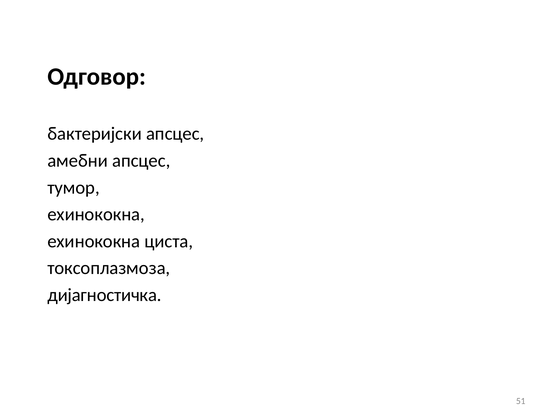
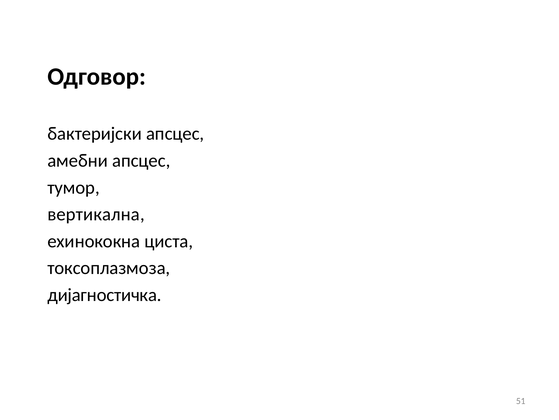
ехинококна: ехинококна -> вертикална (96, 214)
